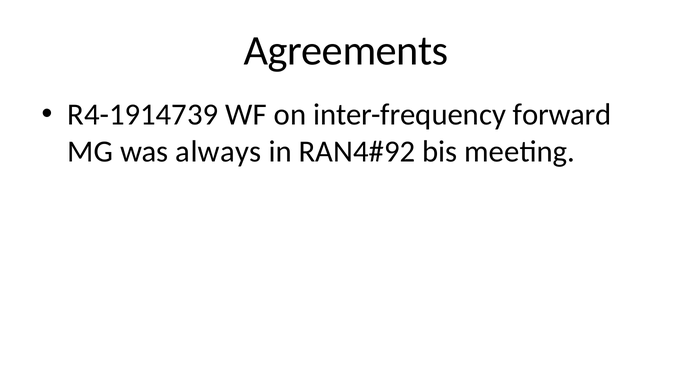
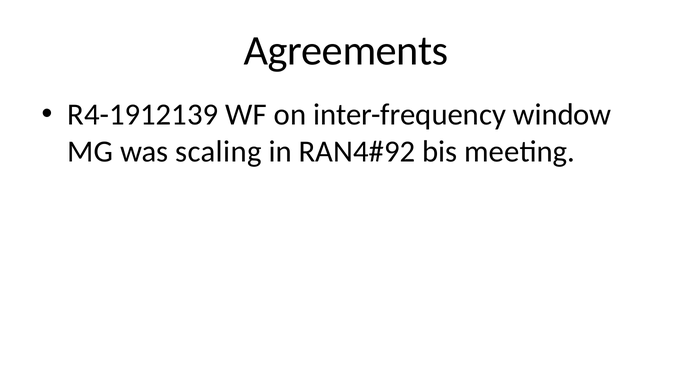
R4-1914739: R4-1914739 -> R4-1912139 (143, 115)
forward: forward -> window (562, 115)
always: always -> scaling (218, 152)
